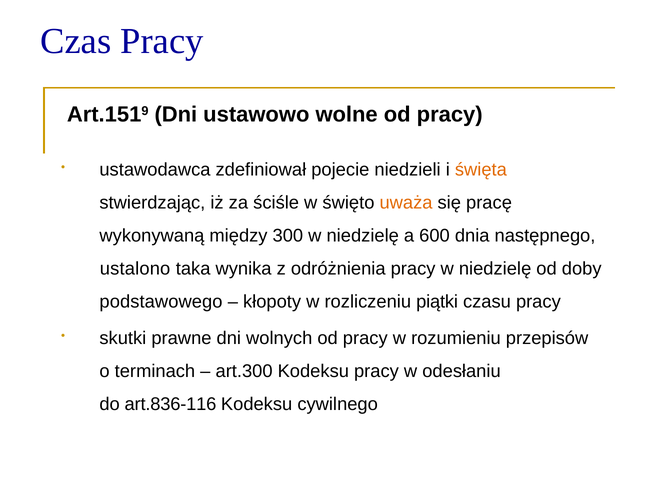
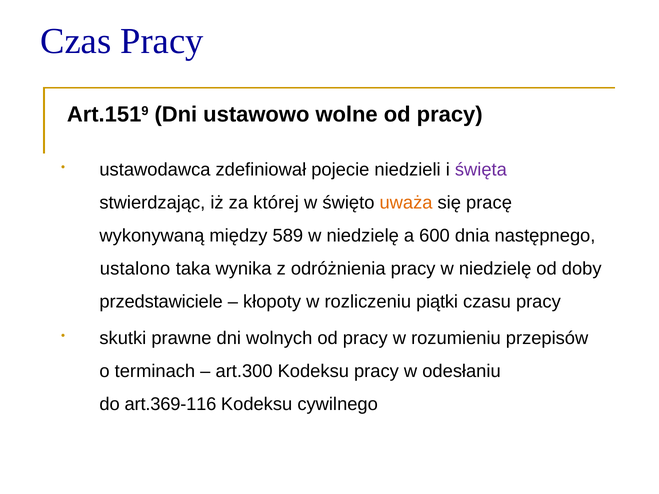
święta colour: orange -> purple (481, 170)
ściśle: ściśle -> której (276, 203)
300: 300 -> 589 (288, 236)
podstawowego: podstawowego -> przedstawiciele (161, 302)
art.836-116: art.836-116 -> art.369-116 (170, 404)
